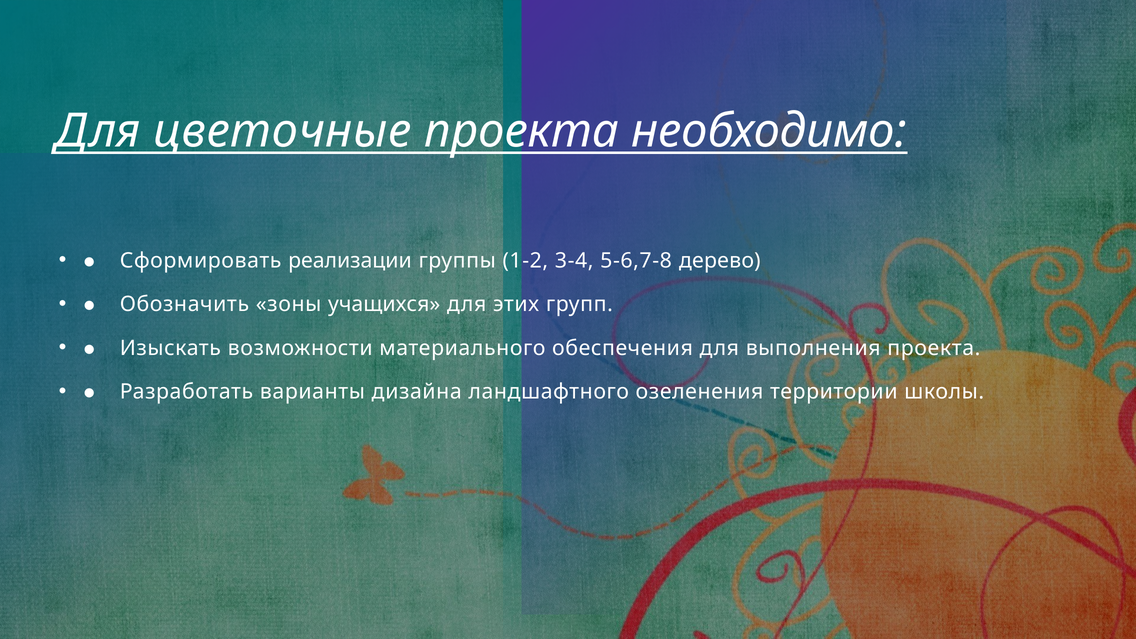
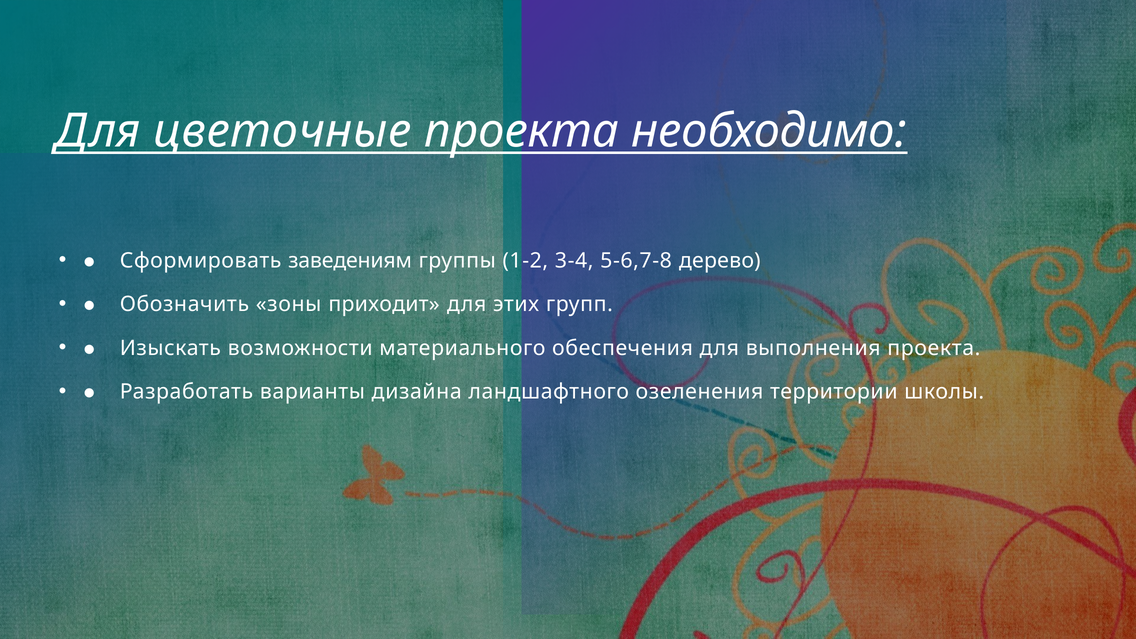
реализации: реализации -> заведениям (350, 261)
учащихся: учащихся -> приходит (384, 304)
